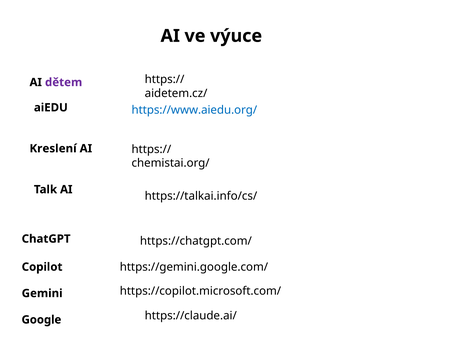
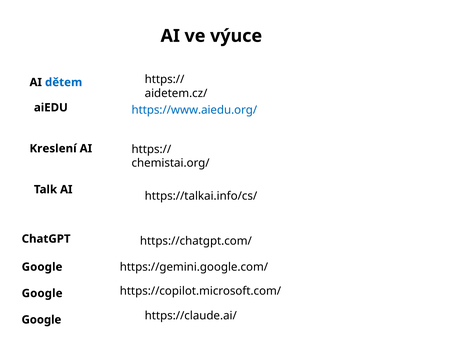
dětem colour: purple -> blue (64, 82)
Copilot: Copilot -> Google (42, 267)
Gemini: Gemini -> Google (42, 293)
